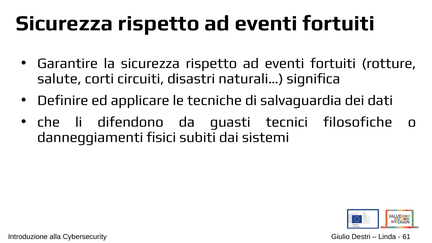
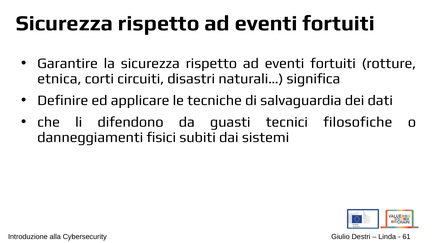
salute: salute -> etnica (59, 79)
